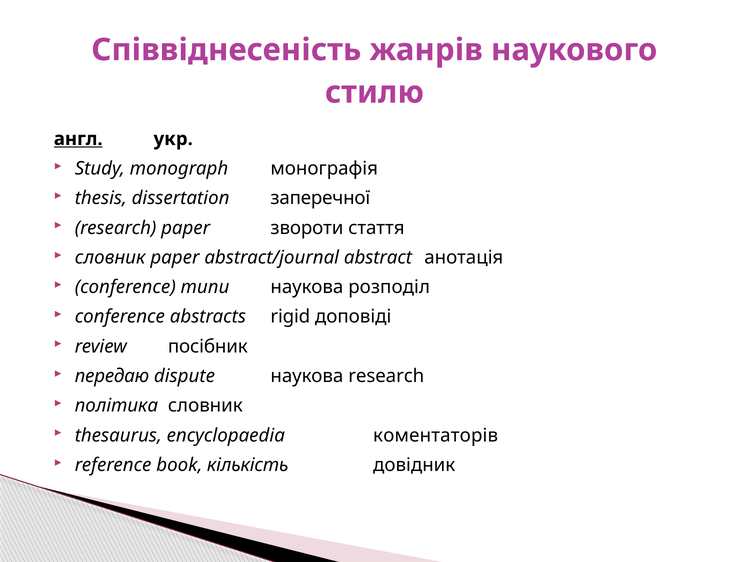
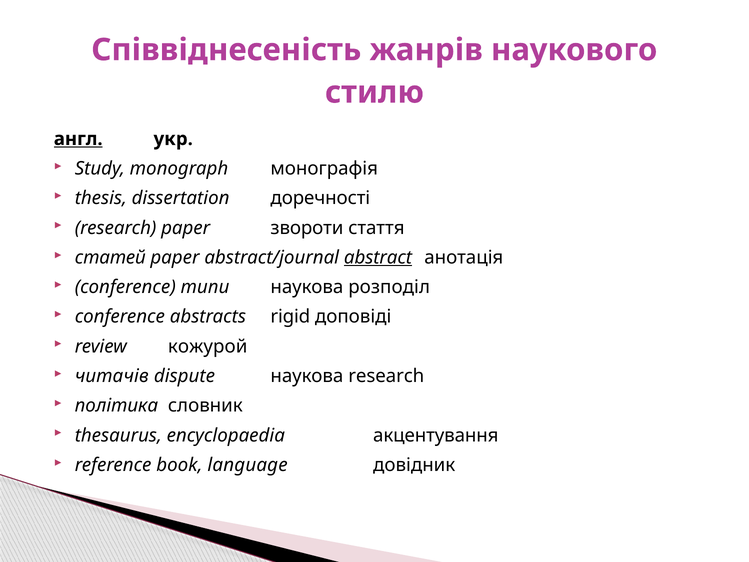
заперечної: заперечної -> доречності (320, 198)
словник: словник -> статей (110, 257)
abstract underline: none -> present (378, 257)
посібник: посібник -> кожурой (208, 346)
передаю: передаю -> читачів (112, 376)
коментаторів: коментаторів -> акцентування (436, 435)
кількість: кількість -> language (248, 465)
